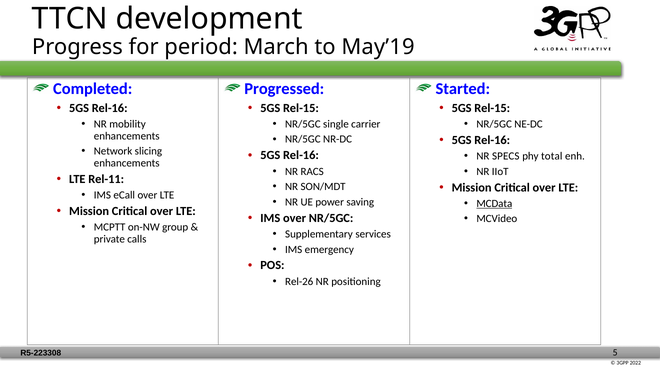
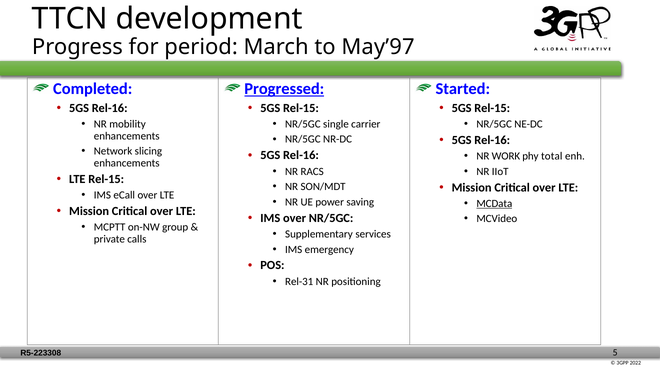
May’19: May’19 -> May’97 (378, 47)
Progressed underline: none -> present (284, 89)
SPECS: SPECS -> WORK (506, 156)
LTE Rel-11: Rel-11 -> Rel-15 (106, 179)
Rel-26: Rel-26 -> Rel-31 (299, 282)
